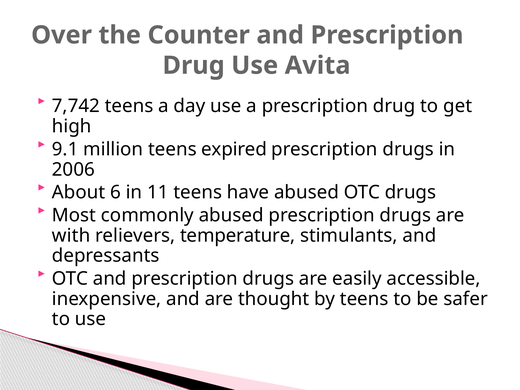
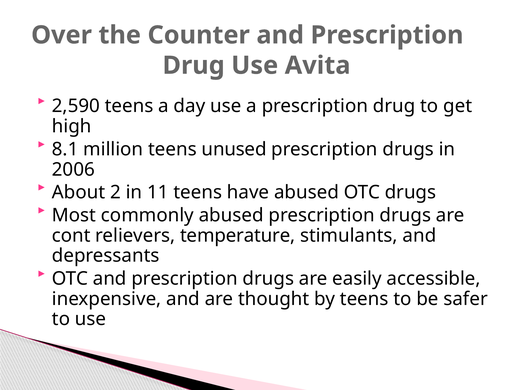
7,742: 7,742 -> 2,590 (76, 106)
9.1: 9.1 -> 8.1 (65, 149)
expired: expired -> unused (234, 149)
6: 6 -> 2 (115, 192)
with: with -> cont (71, 235)
